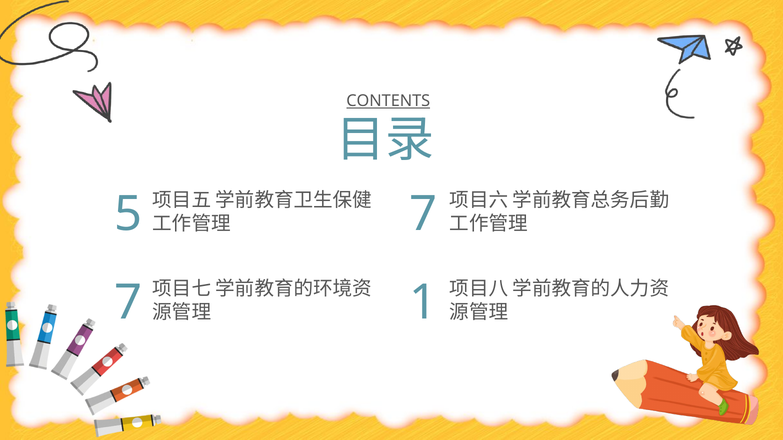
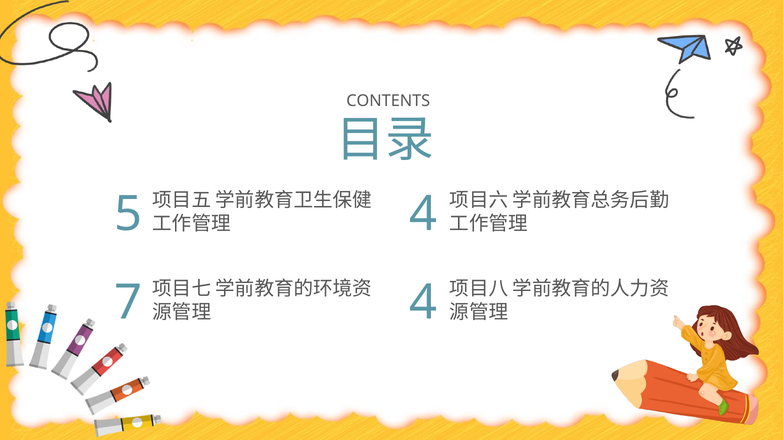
CONTENTS underline: present -> none (388, 101)
5 7: 7 -> 4 (423, 214)
7 1: 1 -> 4 (423, 303)
